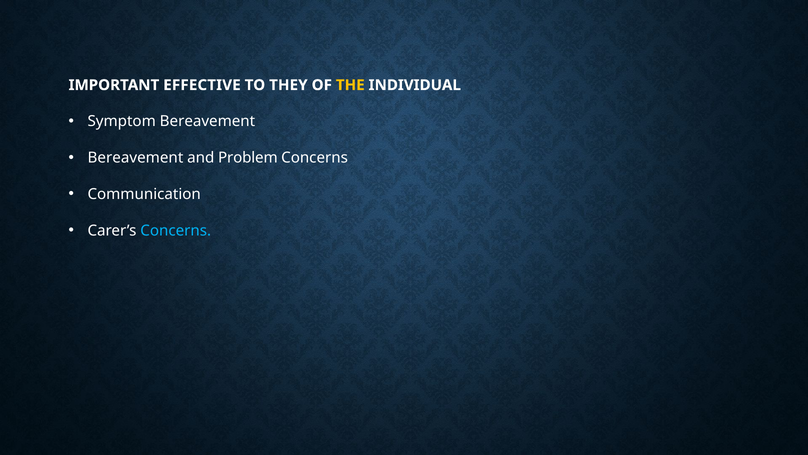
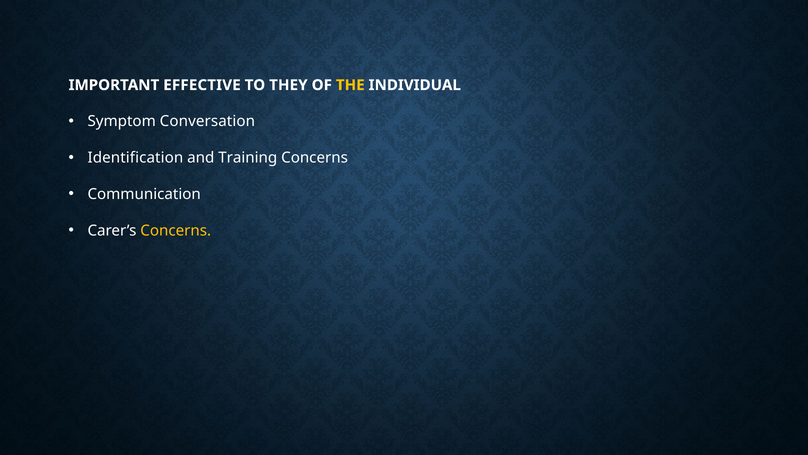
Symptom Bereavement: Bereavement -> Conversation (207, 121)
Bereavement: Bereavement -> Identification (135, 158)
Problem: Problem -> Training (248, 158)
Concerns colour: light blue -> yellow (176, 230)
